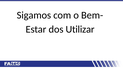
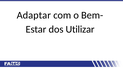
Sigamos: Sigamos -> Adaptar (34, 15)
